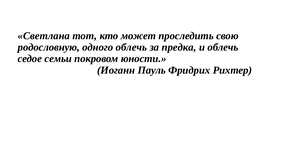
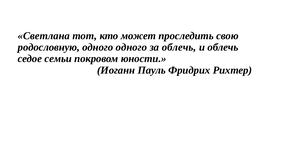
одного облечь: облечь -> одного (131, 47)
за предка: предка -> облечь (179, 47)
